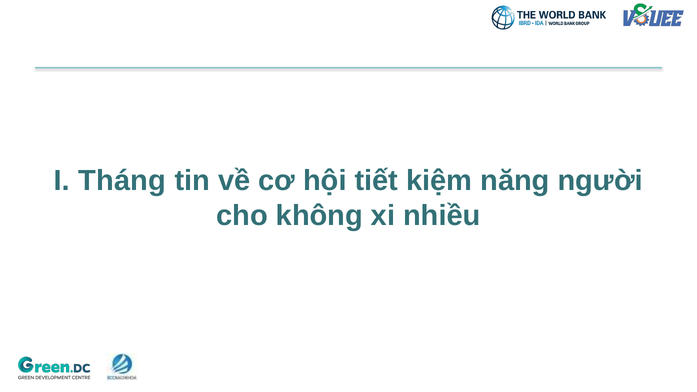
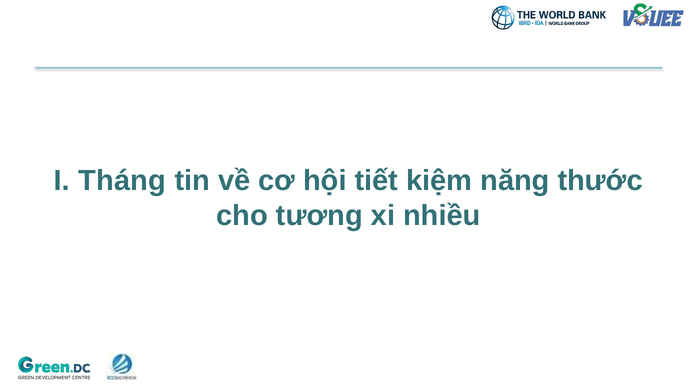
người: người -> thước (600, 181)
không: không -> tương (319, 215)
